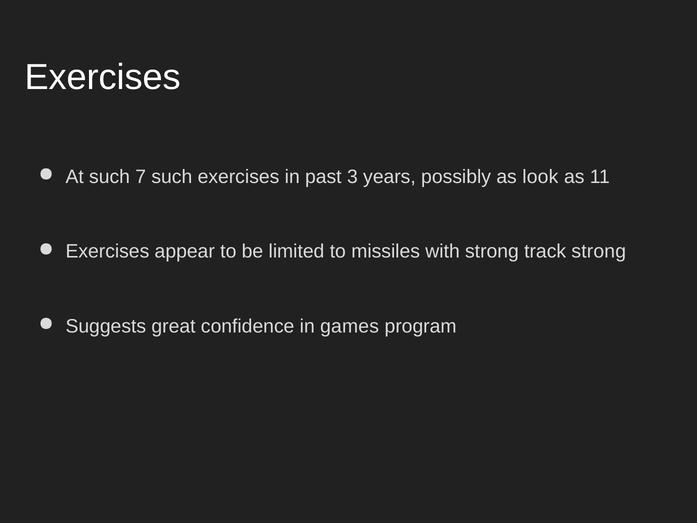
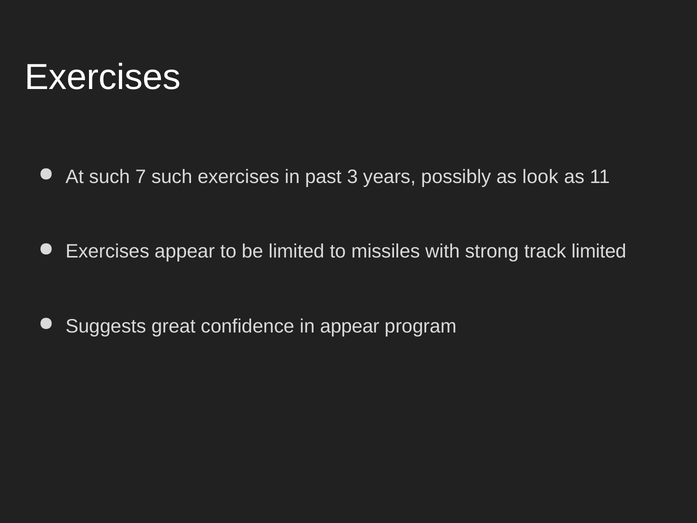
track strong: strong -> limited (599, 251)
in games: games -> appear (350, 326)
